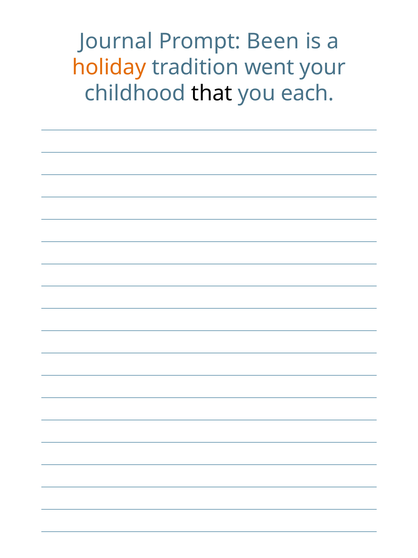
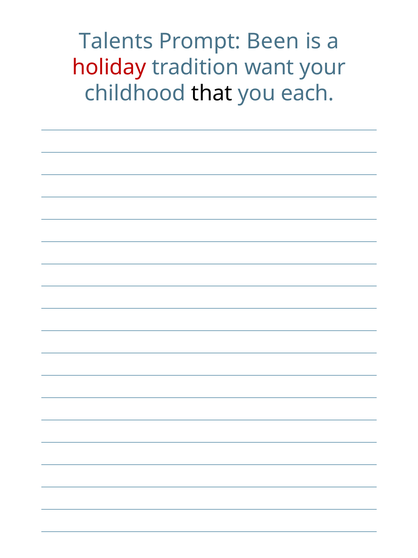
Journal: Journal -> Talents (116, 41)
holiday colour: orange -> red (109, 67)
went: went -> want (269, 67)
